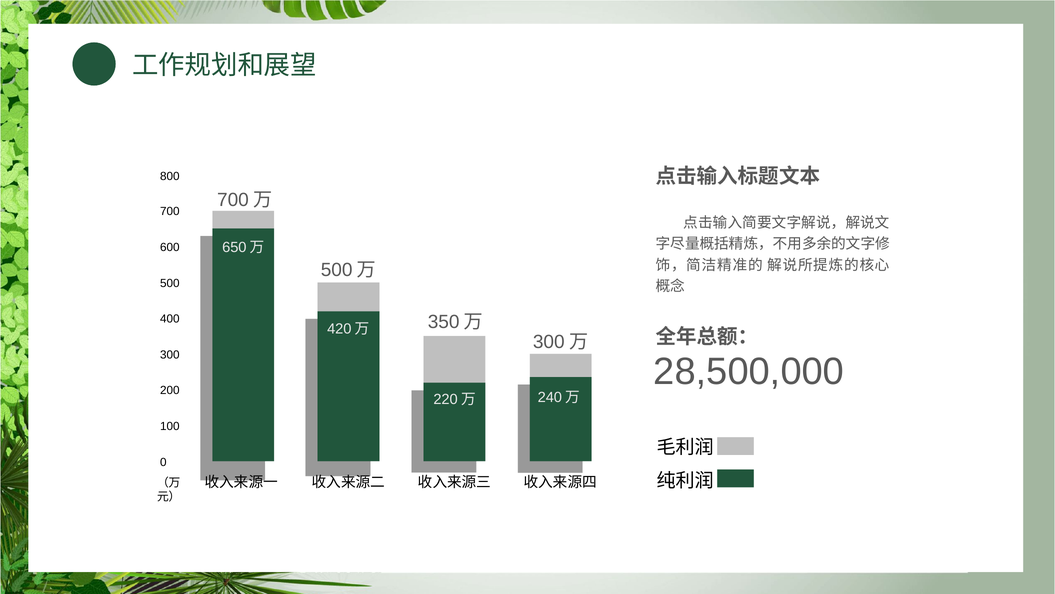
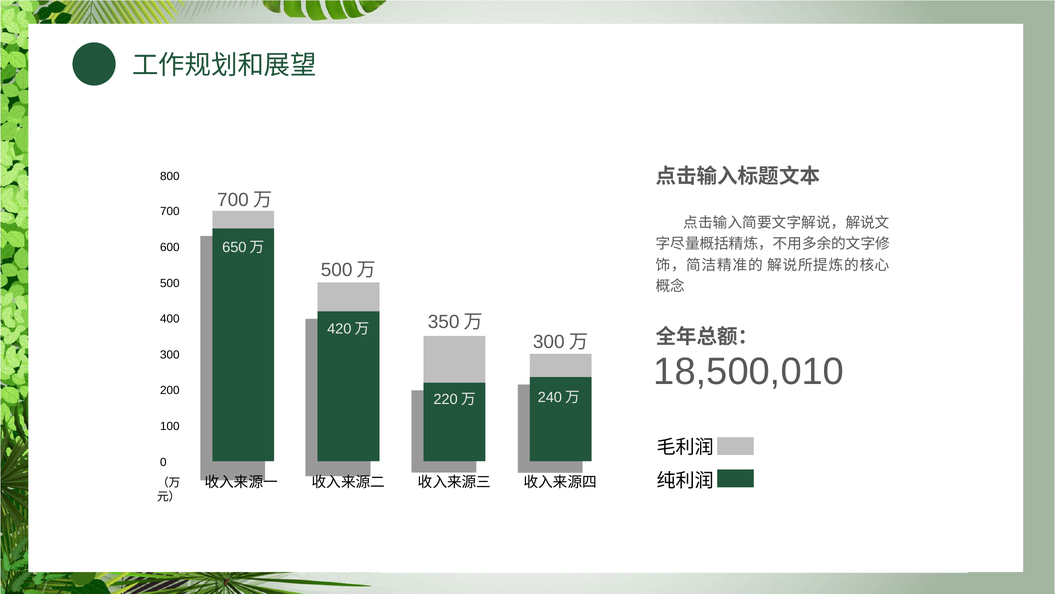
28,500,000: 28,500,000 -> 18,500,010 (749, 372)
